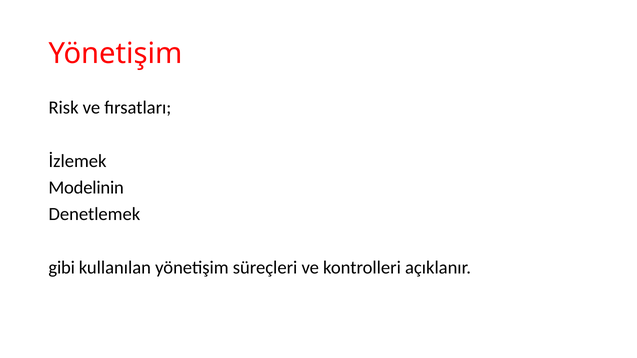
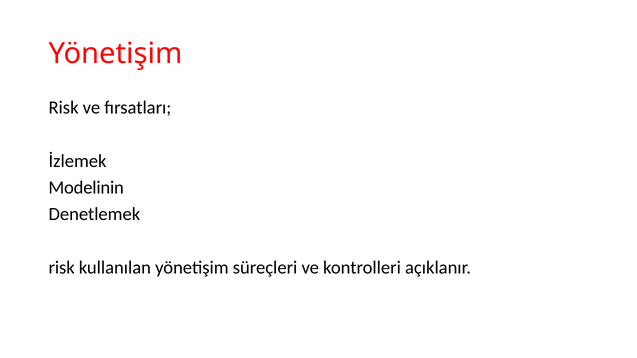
gibi: gibi -> risk (62, 268)
